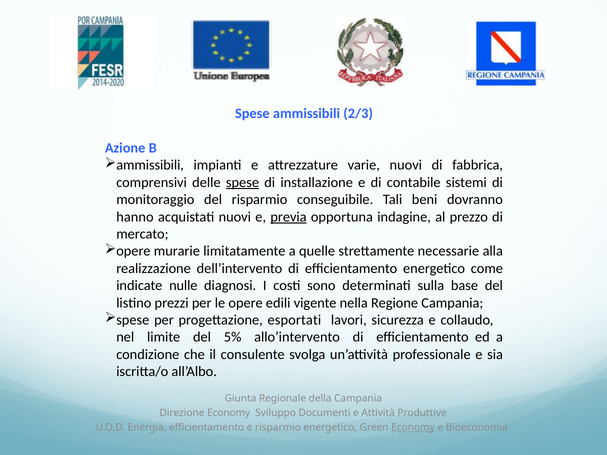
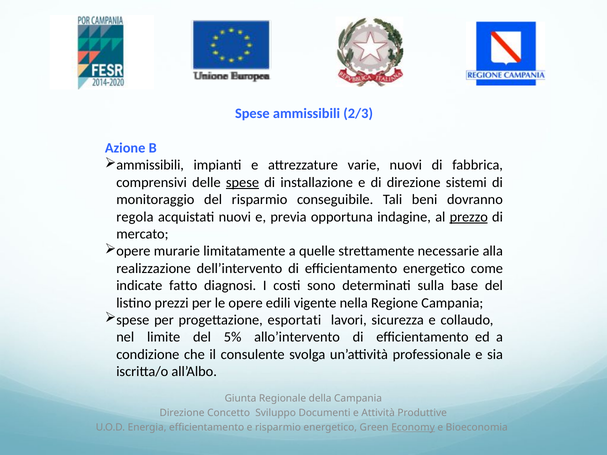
di contabile: contabile -> direzione (414, 183)
hanno: hanno -> regola (135, 217)
previa underline: present -> none (289, 217)
prezzo underline: none -> present (469, 217)
nulle: nulle -> fatto (183, 286)
Direzione Economy: Economy -> Concetto (229, 413)
